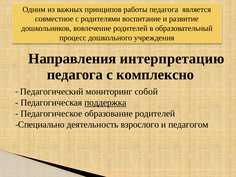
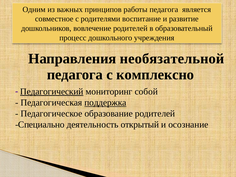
интерпретацию: интерпретацию -> необязательной (172, 59)
Педагогический underline: none -> present (52, 92)
взрослого: взрослого -> открытый (140, 125)
педагогом: педагогом -> осознание (188, 125)
